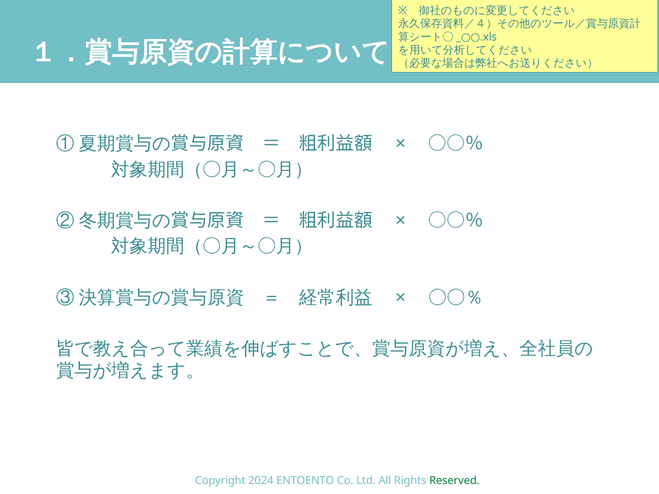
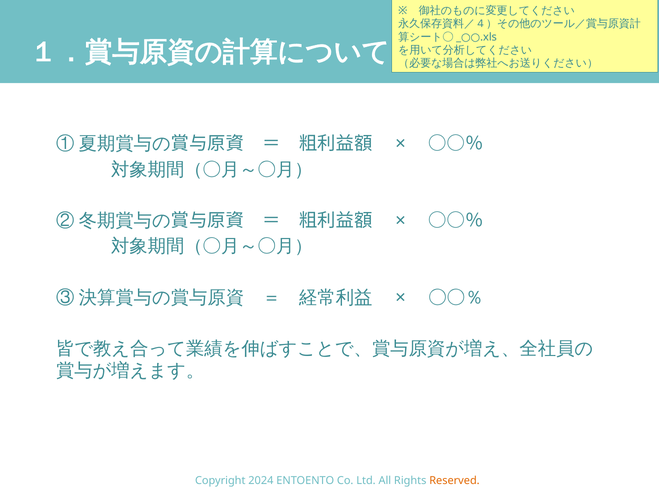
Reserved colour: green -> orange (454, 481)
